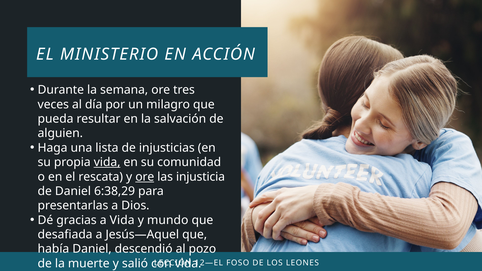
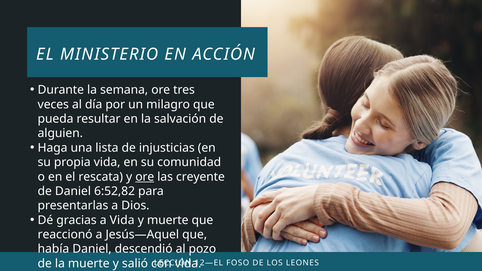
vida underline: present -> none (107, 162)
injusticia: injusticia -> creyente (200, 177)
6:38,29: 6:38,29 -> 6:52,82 (115, 191)
y mundo: mundo -> muerte (168, 220)
desafiada: desafiada -> reaccionó (65, 235)
